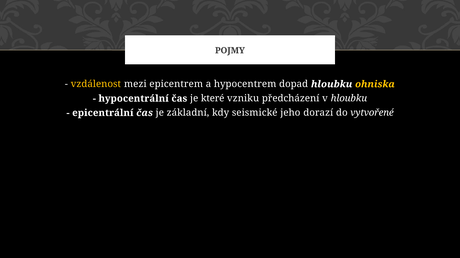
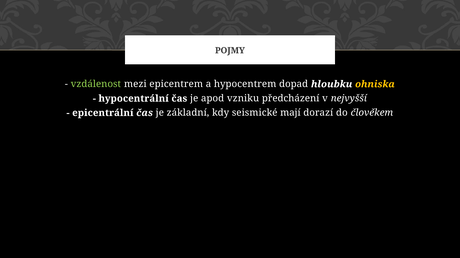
vzdálenost colour: yellow -> light green (96, 84)
které: které -> apod (213, 99)
v hloubku: hloubku -> nejvyšší (349, 99)
jeho: jeho -> mají (290, 113)
vytvořené: vytvořené -> člověkem (372, 113)
